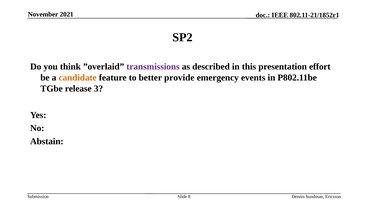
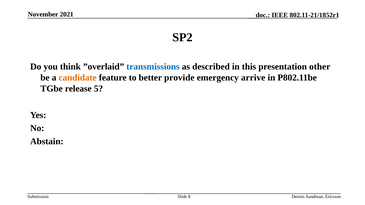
transmissions colour: purple -> blue (153, 67)
effort: effort -> other (320, 67)
events: events -> arrive (253, 78)
3: 3 -> 5 (98, 89)
